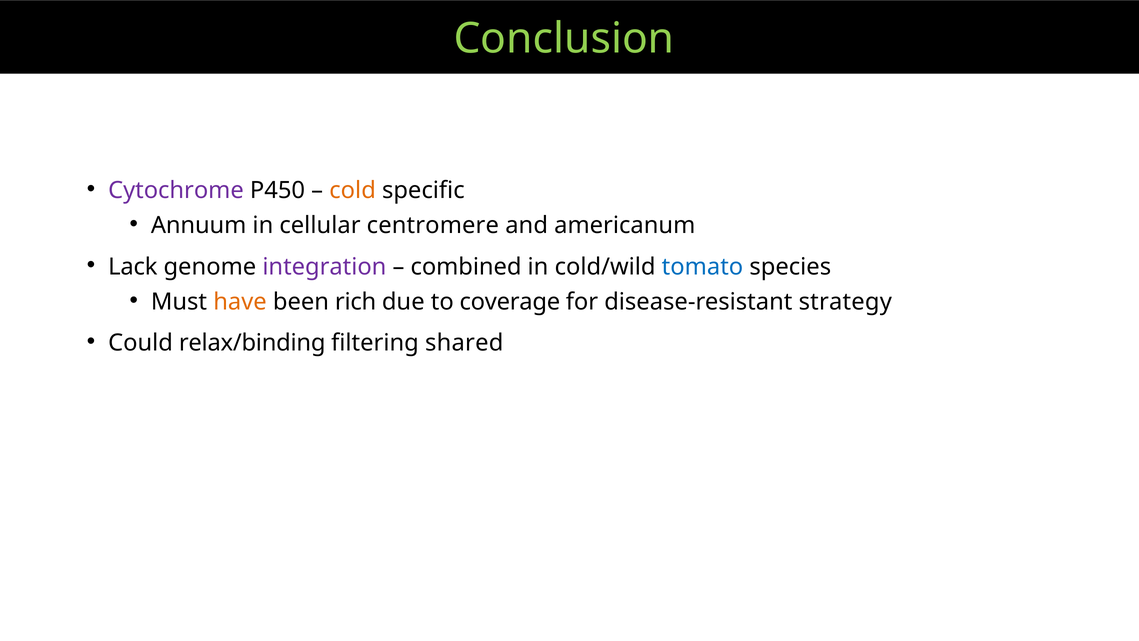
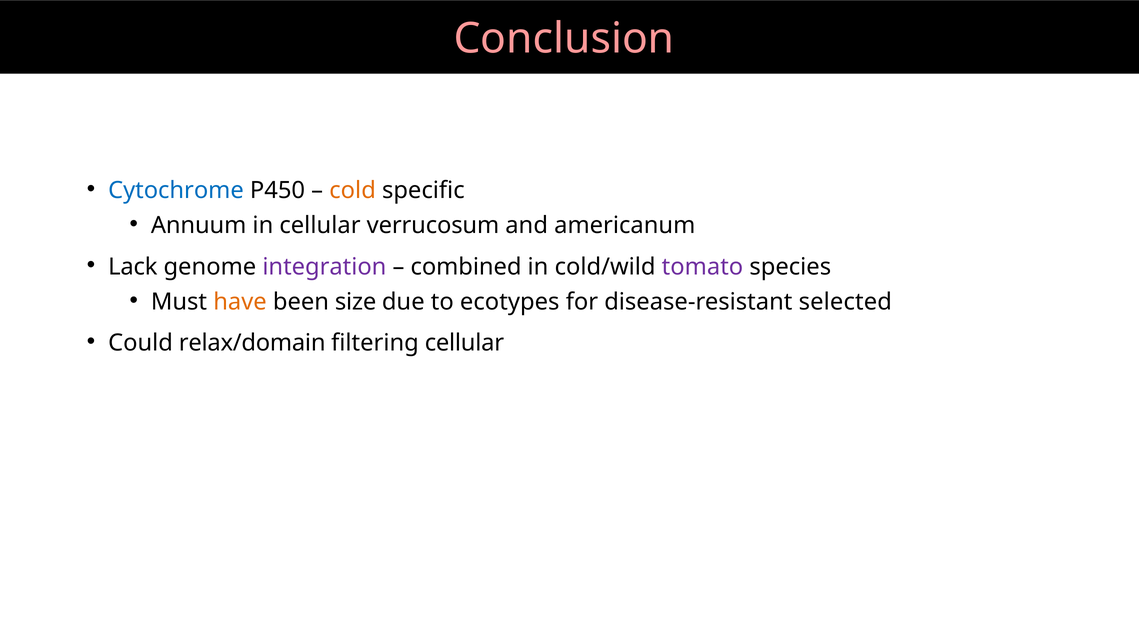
Conclusion colour: light green -> pink (564, 39)
Cytochrome colour: purple -> blue (176, 190)
centromere: centromere -> verrucosum (433, 226)
tomato colour: blue -> purple (702, 267)
rich: rich -> size (356, 302)
coverage: coverage -> ecotypes (510, 302)
strategy: strategy -> selected (845, 302)
relax/binding: relax/binding -> relax/domain (252, 343)
filtering shared: shared -> cellular (464, 343)
